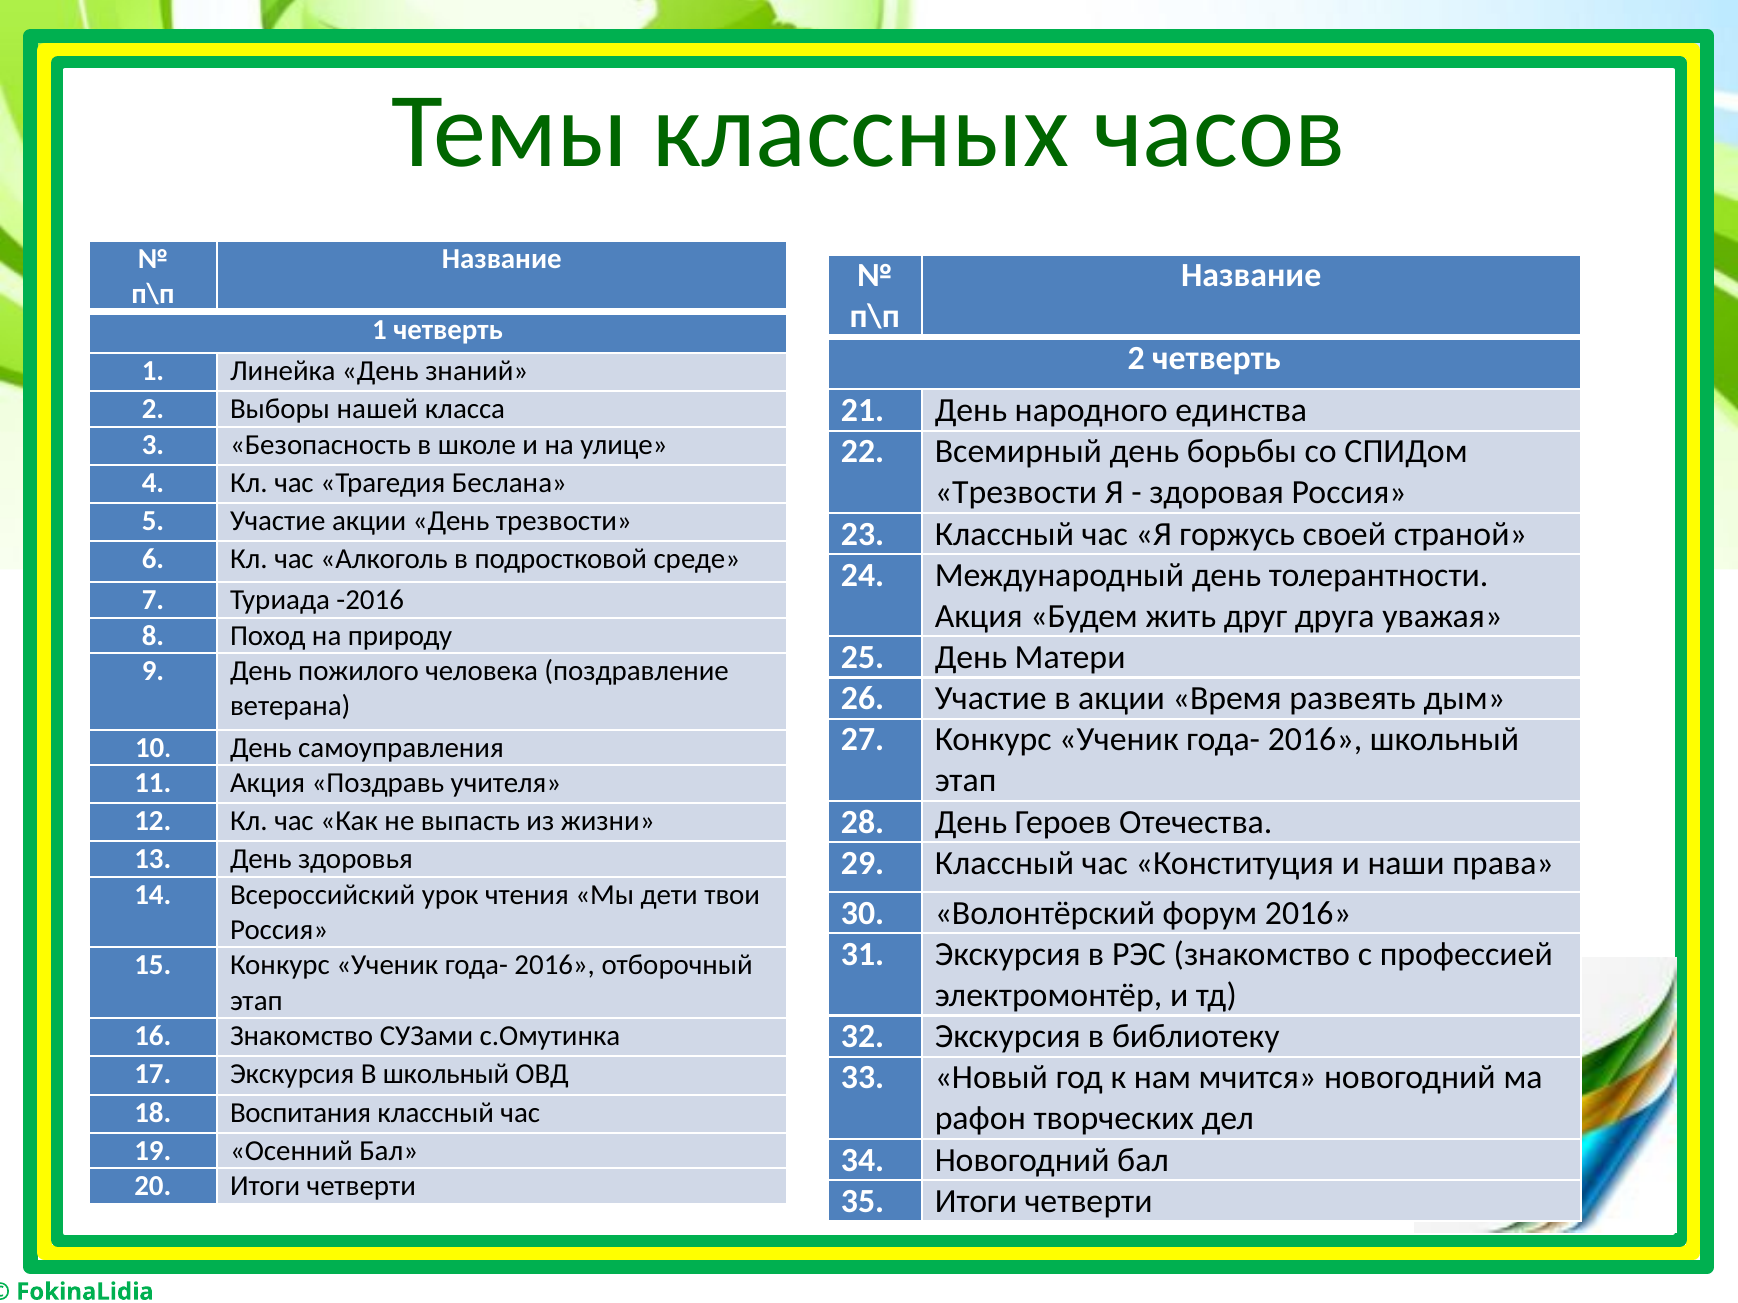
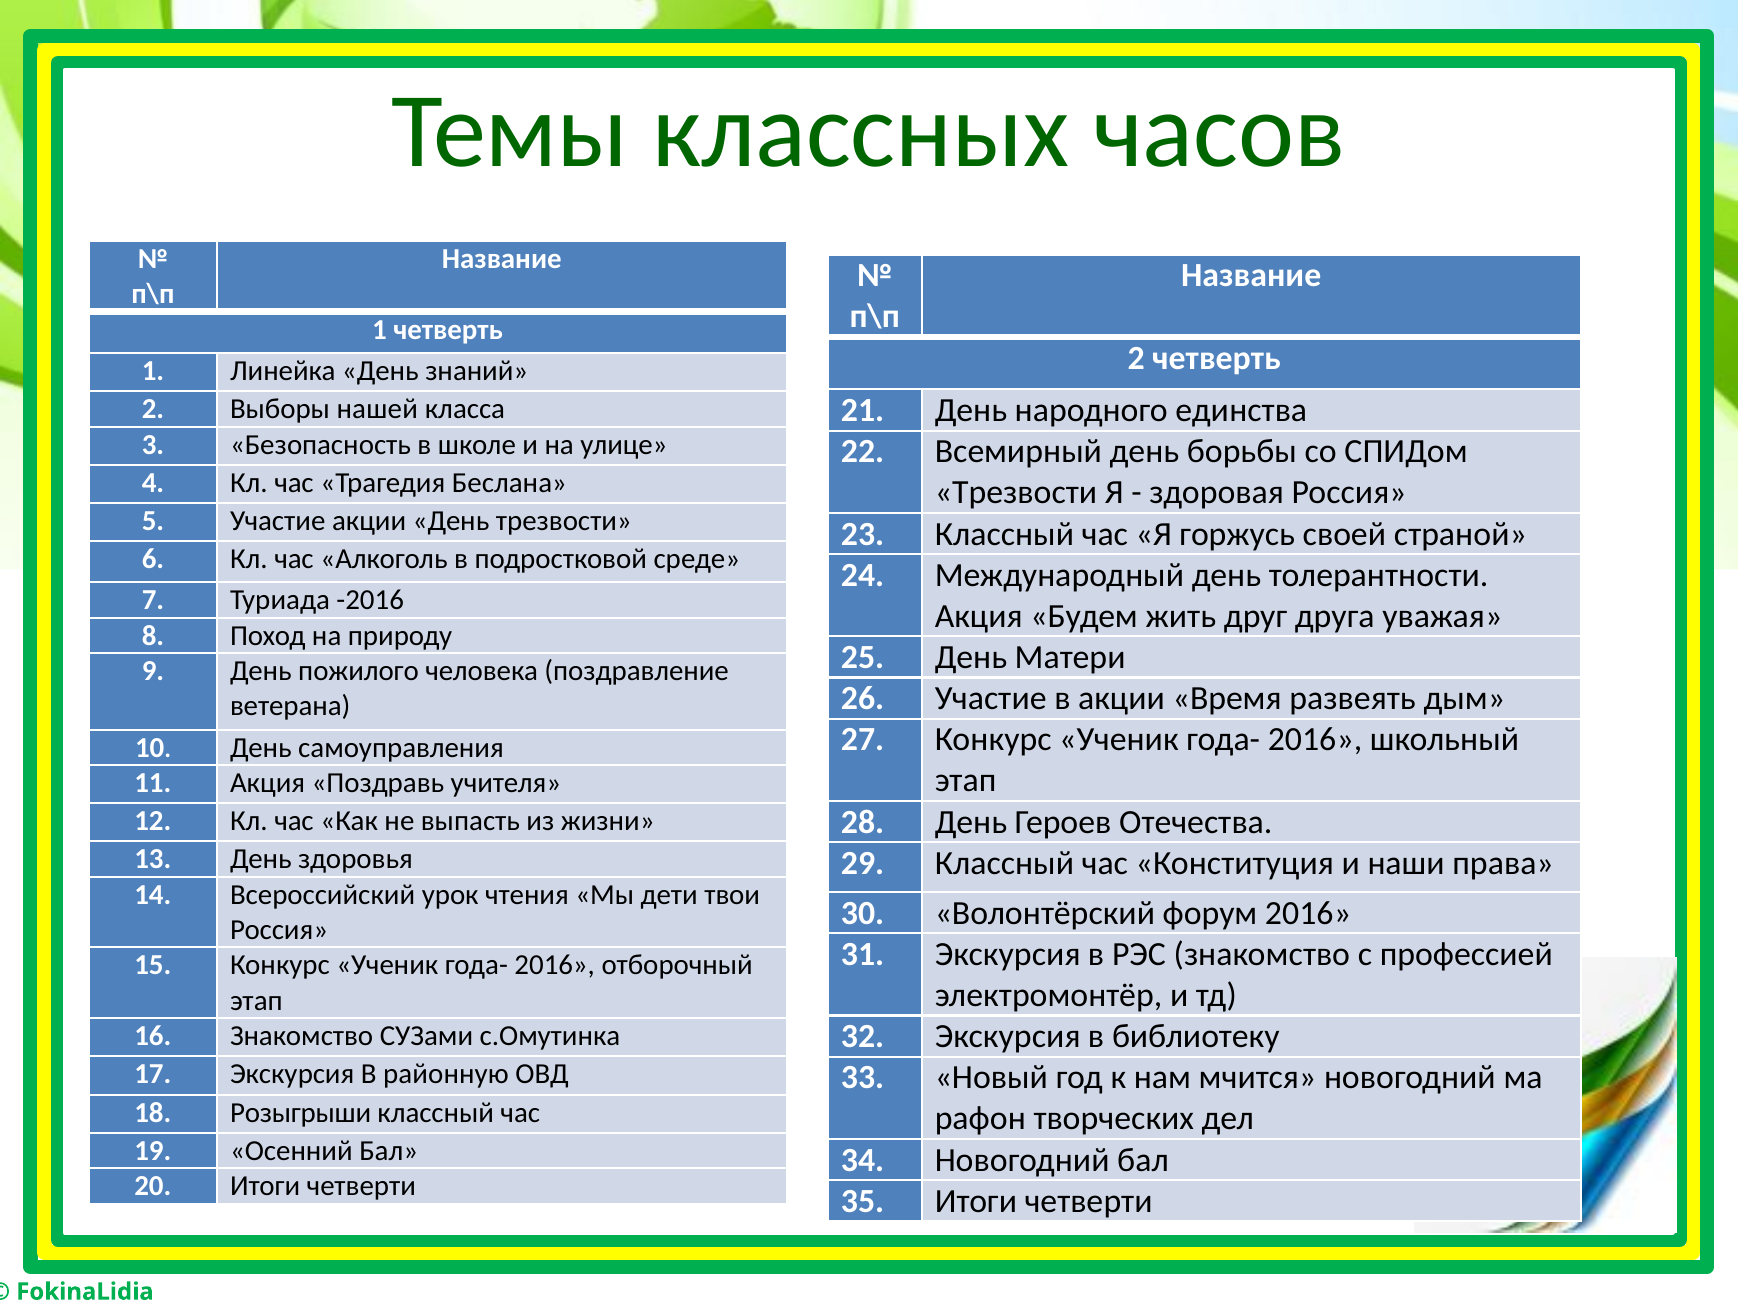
В школьный: школьный -> районную (446, 1075)
Воспитания: Воспитания -> Розыгрыши (301, 1113)
